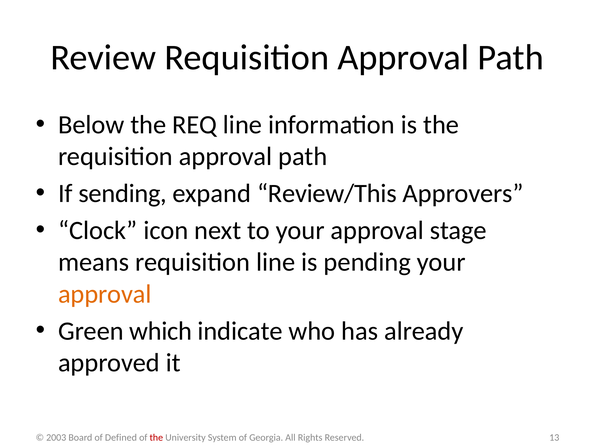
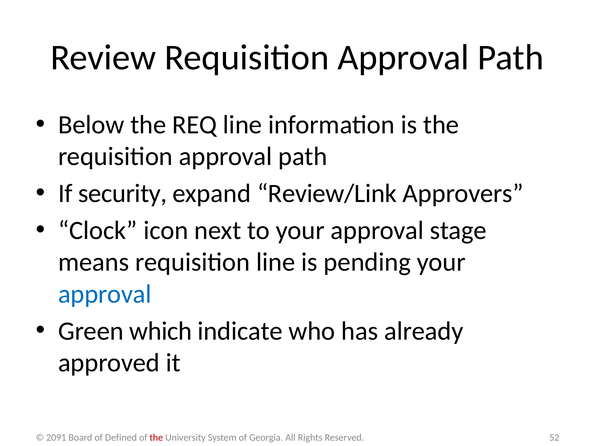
sending: sending -> security (123, 194)
Review/This: Review/This -> Review/Link (327, 194)
approval colour: orange -> blue (105, 294)
2003: 2003 -> 2091 (56, 438)
13: 13 -> 52 (554, 438)
